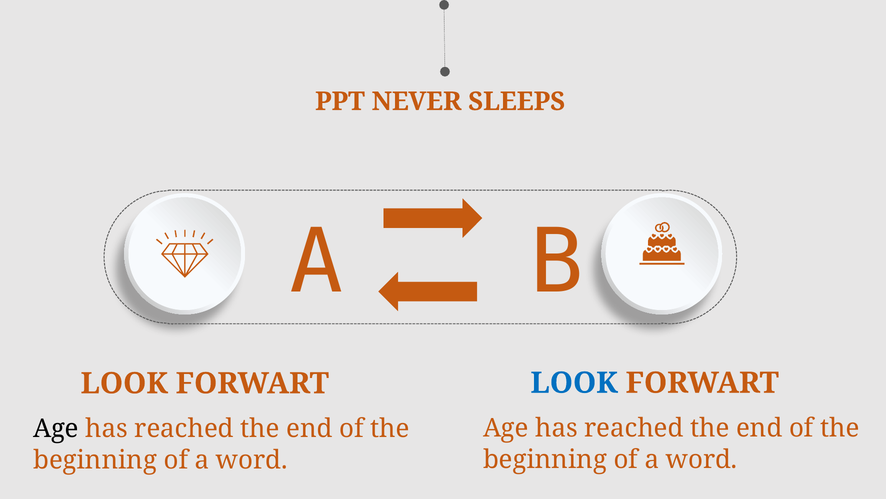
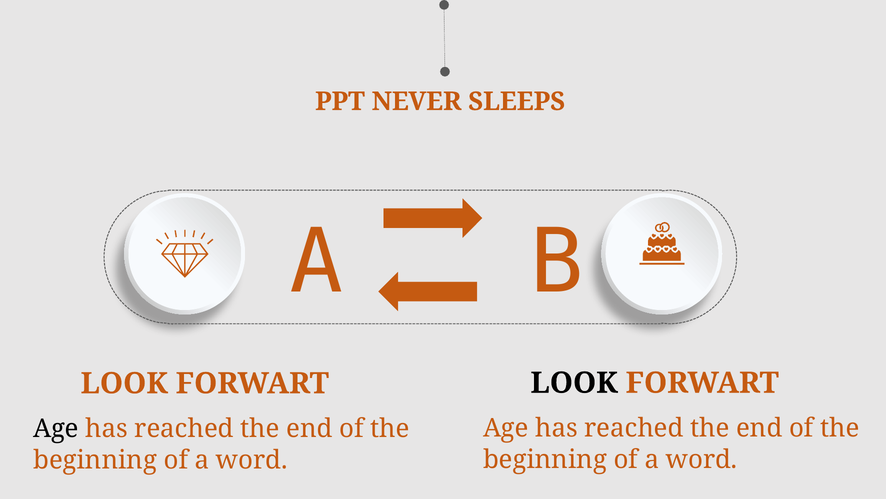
LOOK colour: blue -> black (574, 383)
